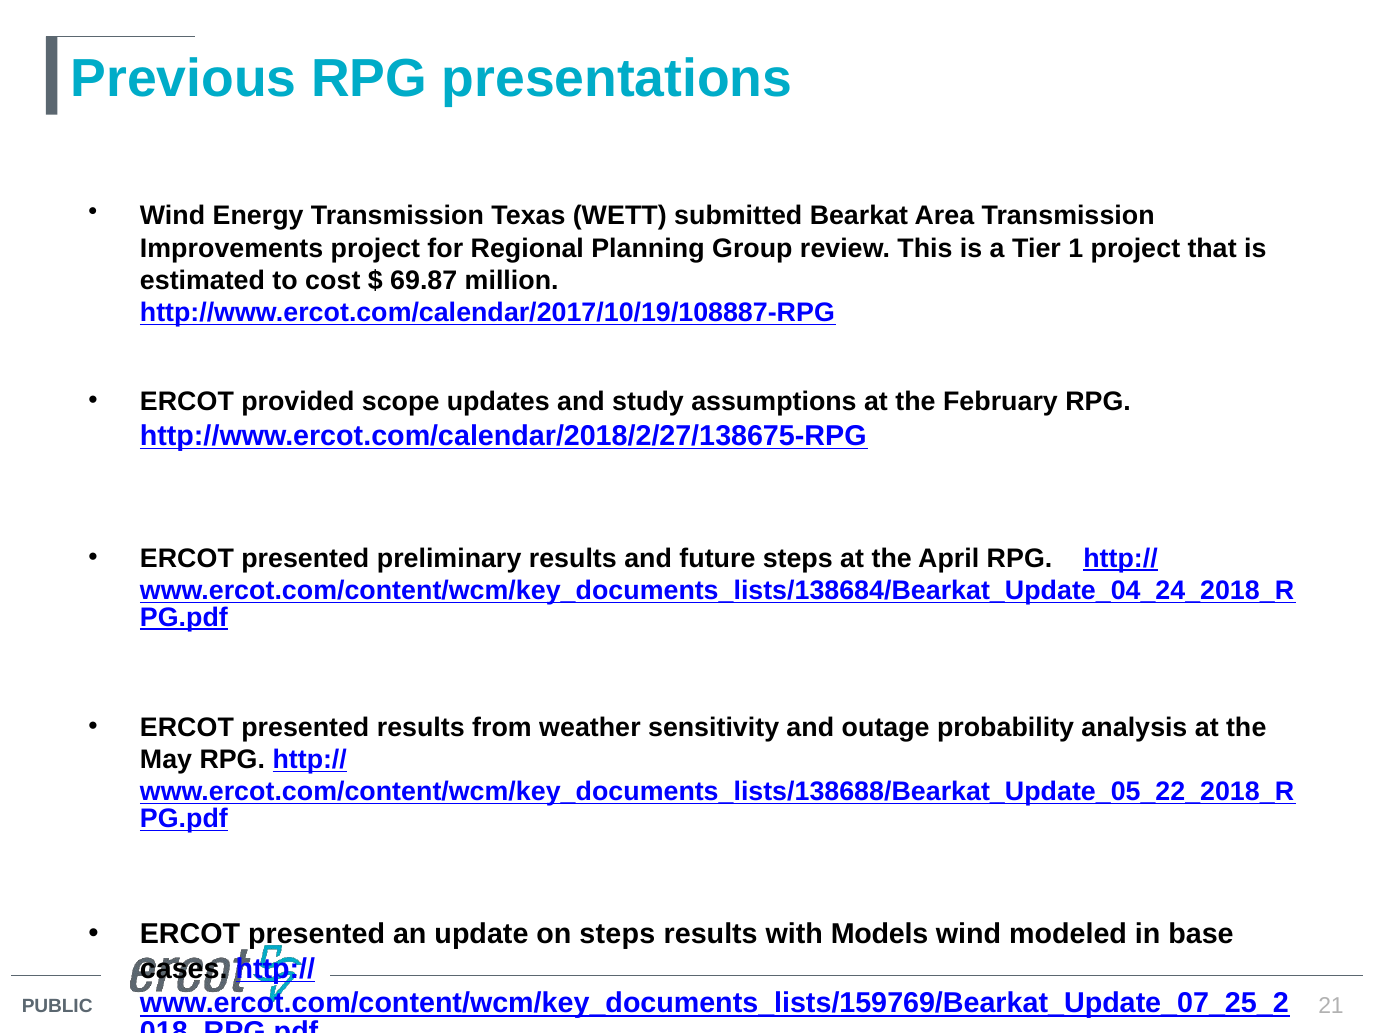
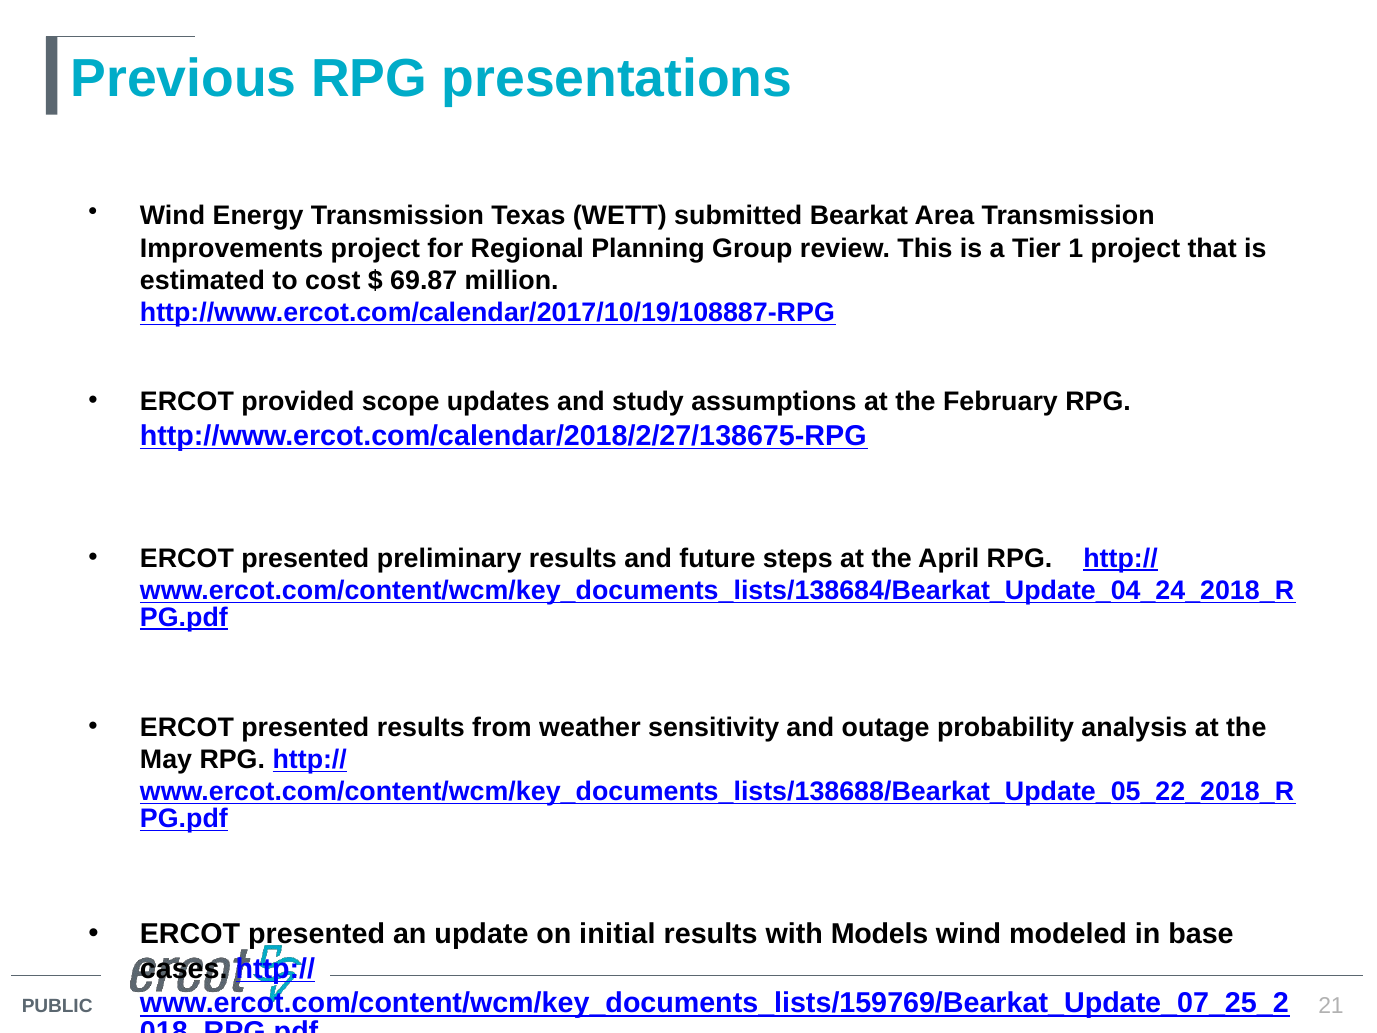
on steps: steps -> initial (617, 934)
